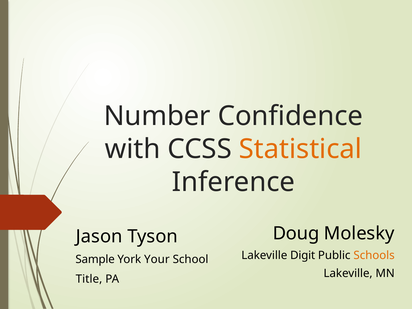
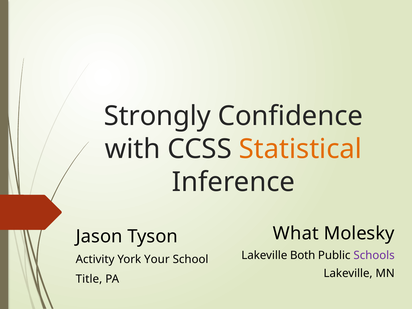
Number: Number -> Strongly (157, 116)
Doug: Doug -> What (296, 233)
Digit: Digit -> Both (303, 255)
Schools colour: orange -> purple (374, 255)
Sample: Sample -> Activity (95, 260)
